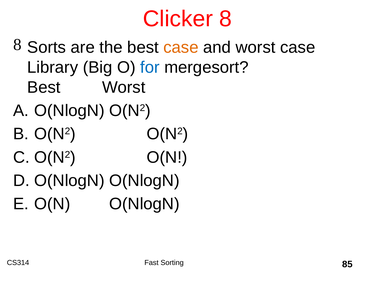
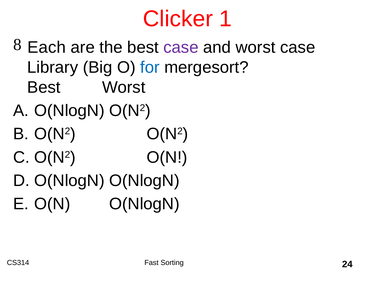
8: 8 -> 1 (226, 19)
Sorts: Sorts -> Each (47, 47)
case colour: orange -> purple (181, 47)
85: 85 -> 24 (347, 264)
